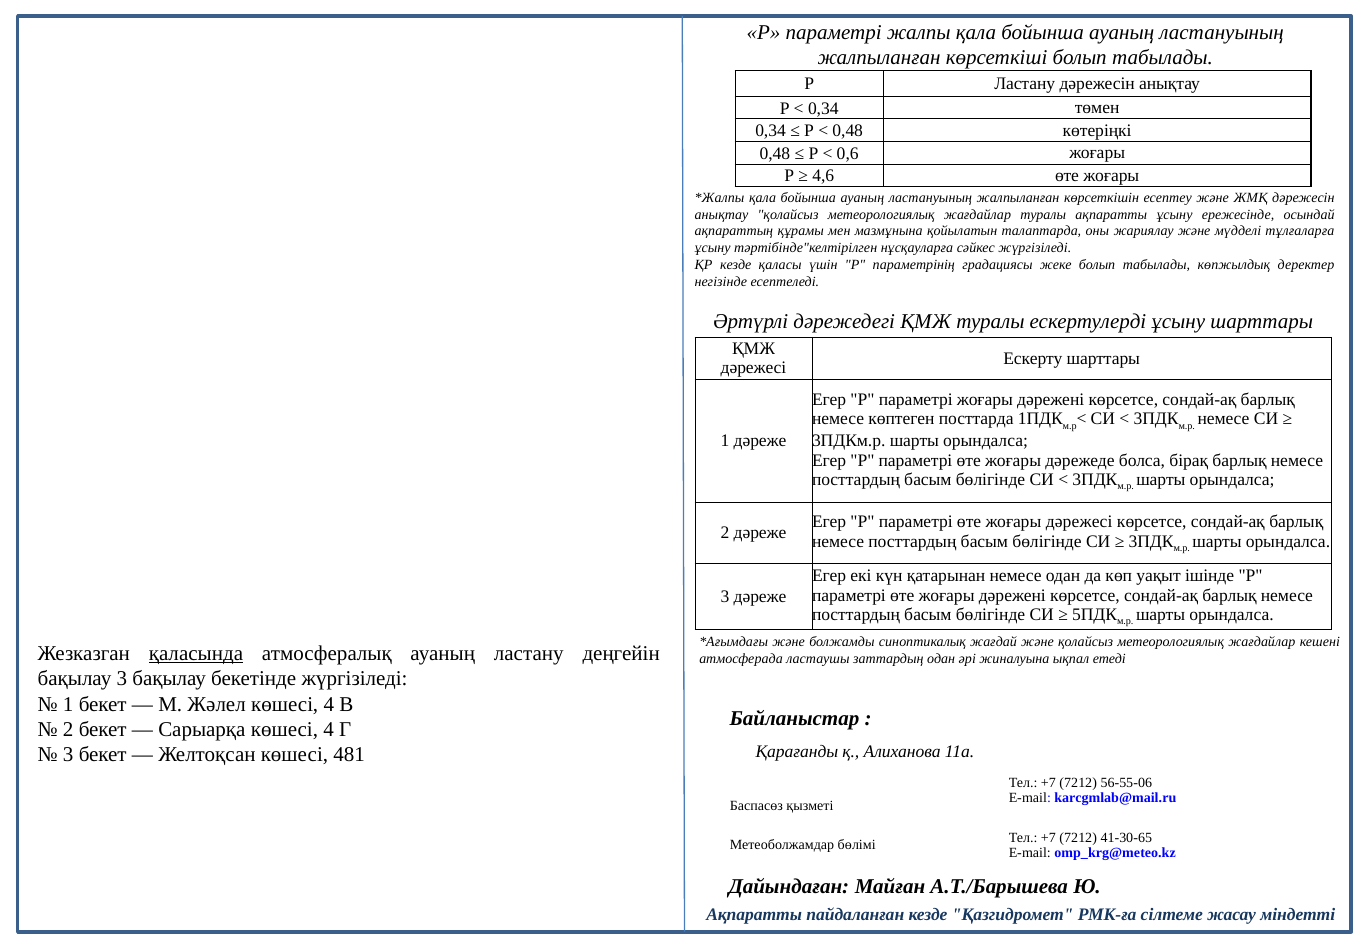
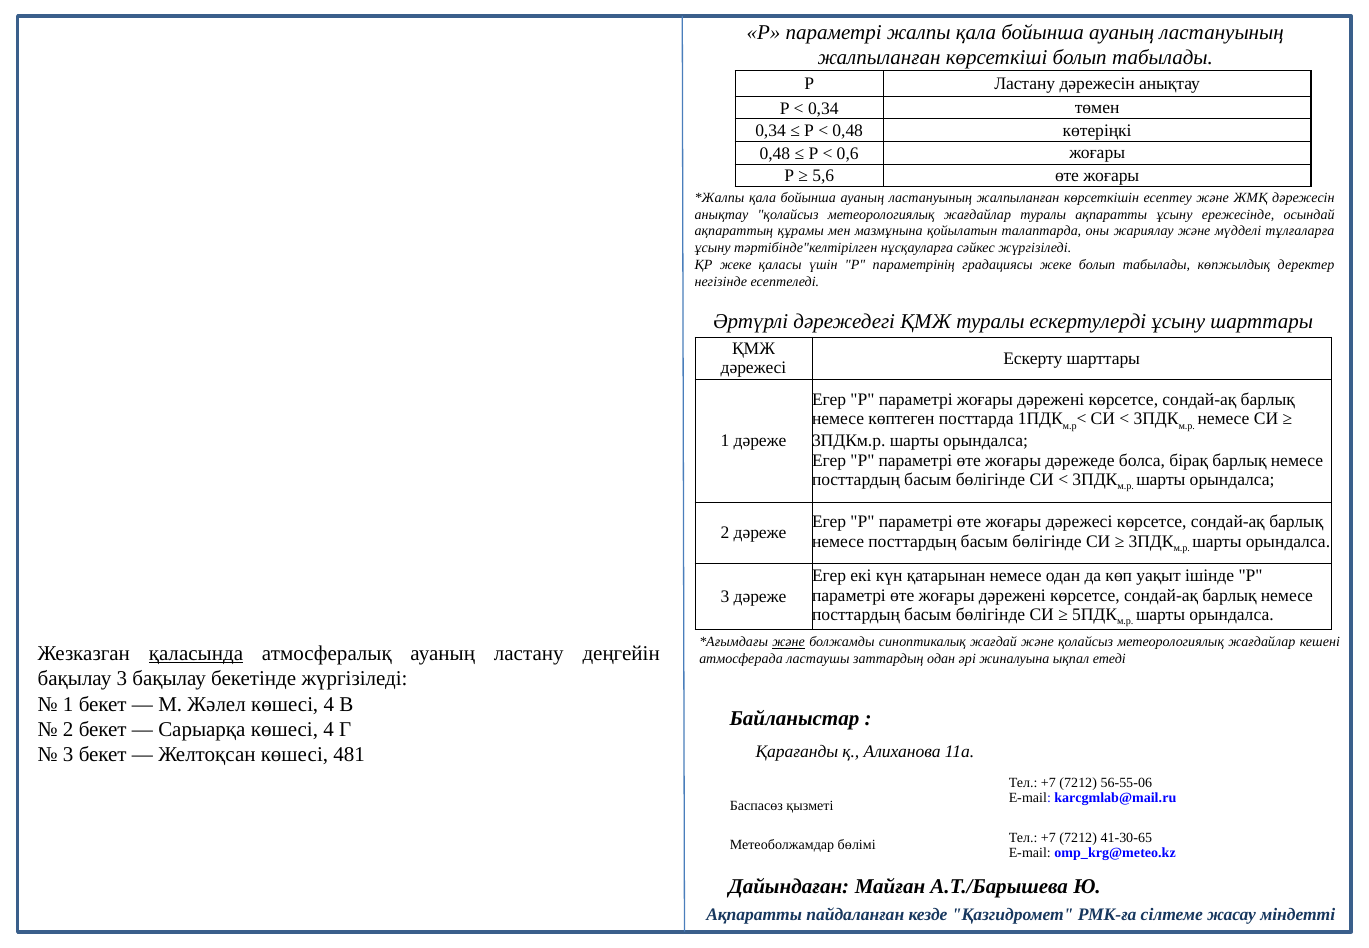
4,6: 4,6 -> 5,6 (823, 176)
ҚР кезде: кезде -> жеке (736, 265)
және underline: none -> present (789, 642)
